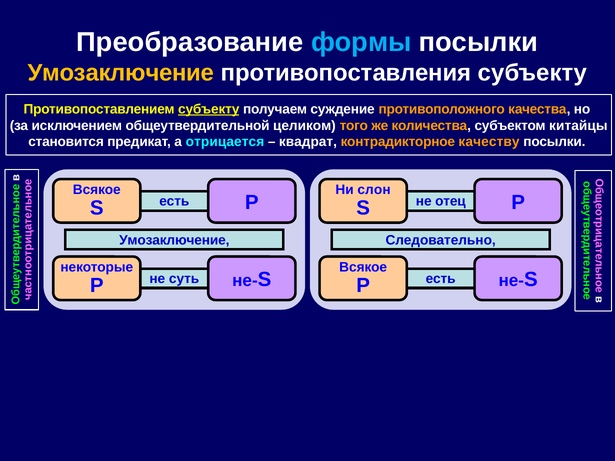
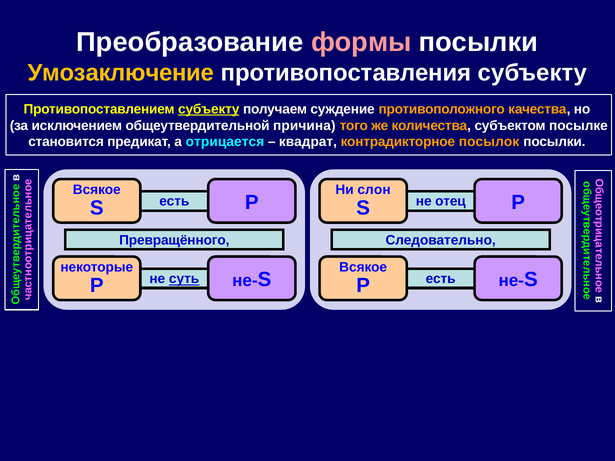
формы colour: light blue -> pink (361, 42)
целиком: целиком -> причина (304, 126)
китайцы: китайцы -> посылке (578, 126)
качеству: качеству -> посылок (489, 142)
Умозаключение: Умозаключение -> Превращённого (174, 240)
суть underline: none -> present (184, 279)
